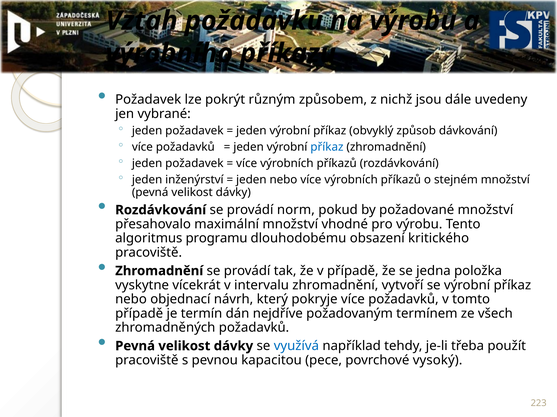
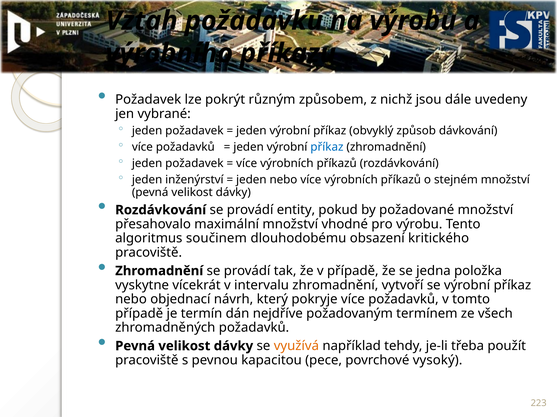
norm: norm -> entity (296, 210)
programu: programu -> součinem (216, 239)
využívá colour: blue -> orange (296, 347)
